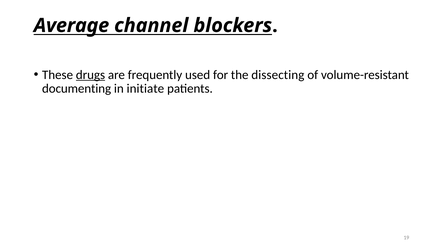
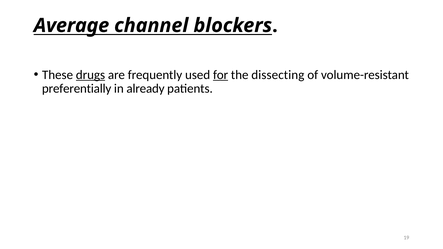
for underline: none -> present (221, 75)
documenting: documenting -> preferentially (77, 89)
initiate: initiate -> already (146, 89)
